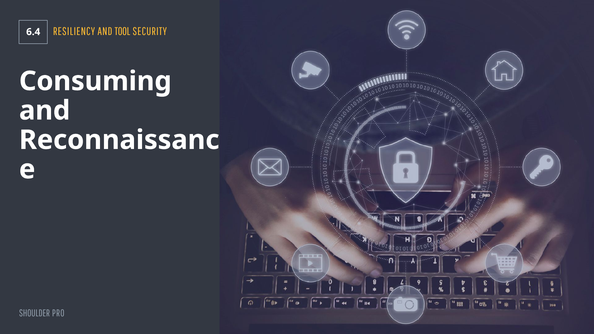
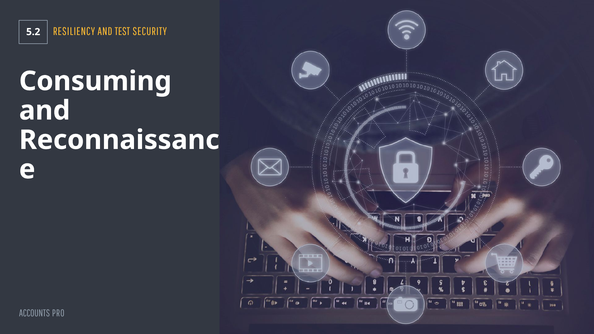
6.4: 6.4 -> 5.2 (33, 32)
TOOL: TOOL -> TEST (122, 32)
SHOULDER: SHOULDER -> ACCOUNTS (34, 313)
